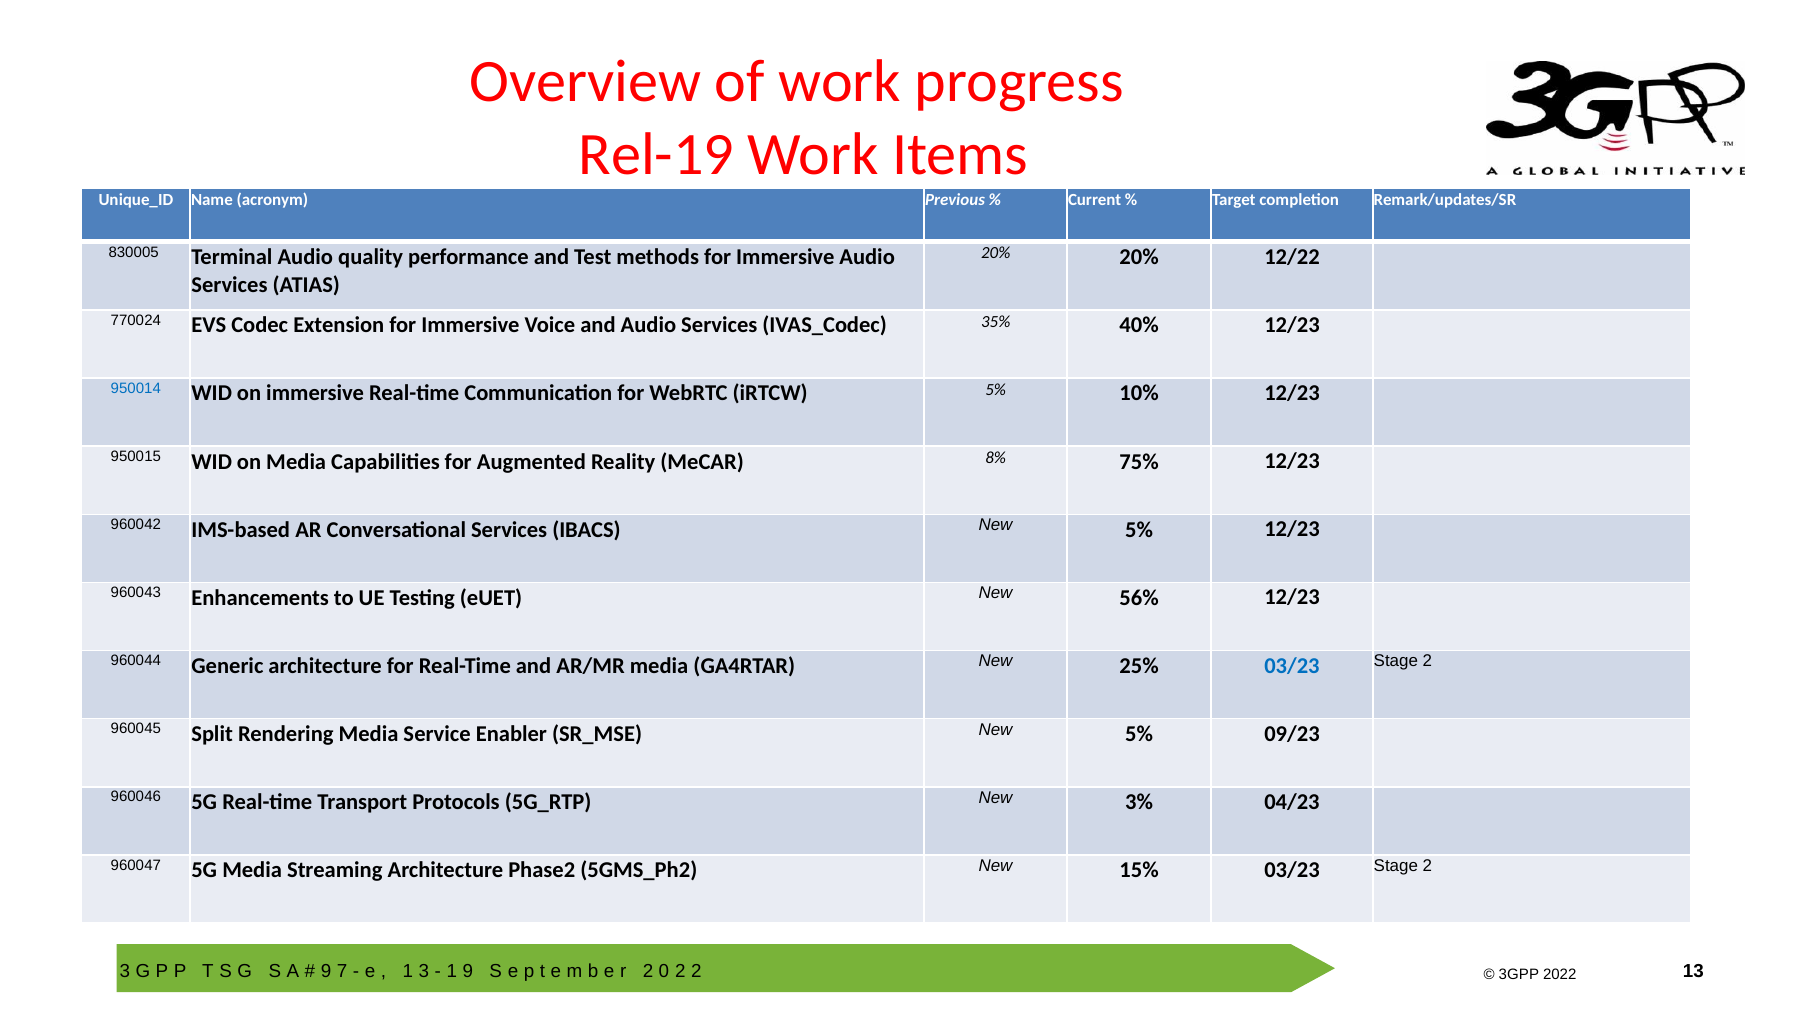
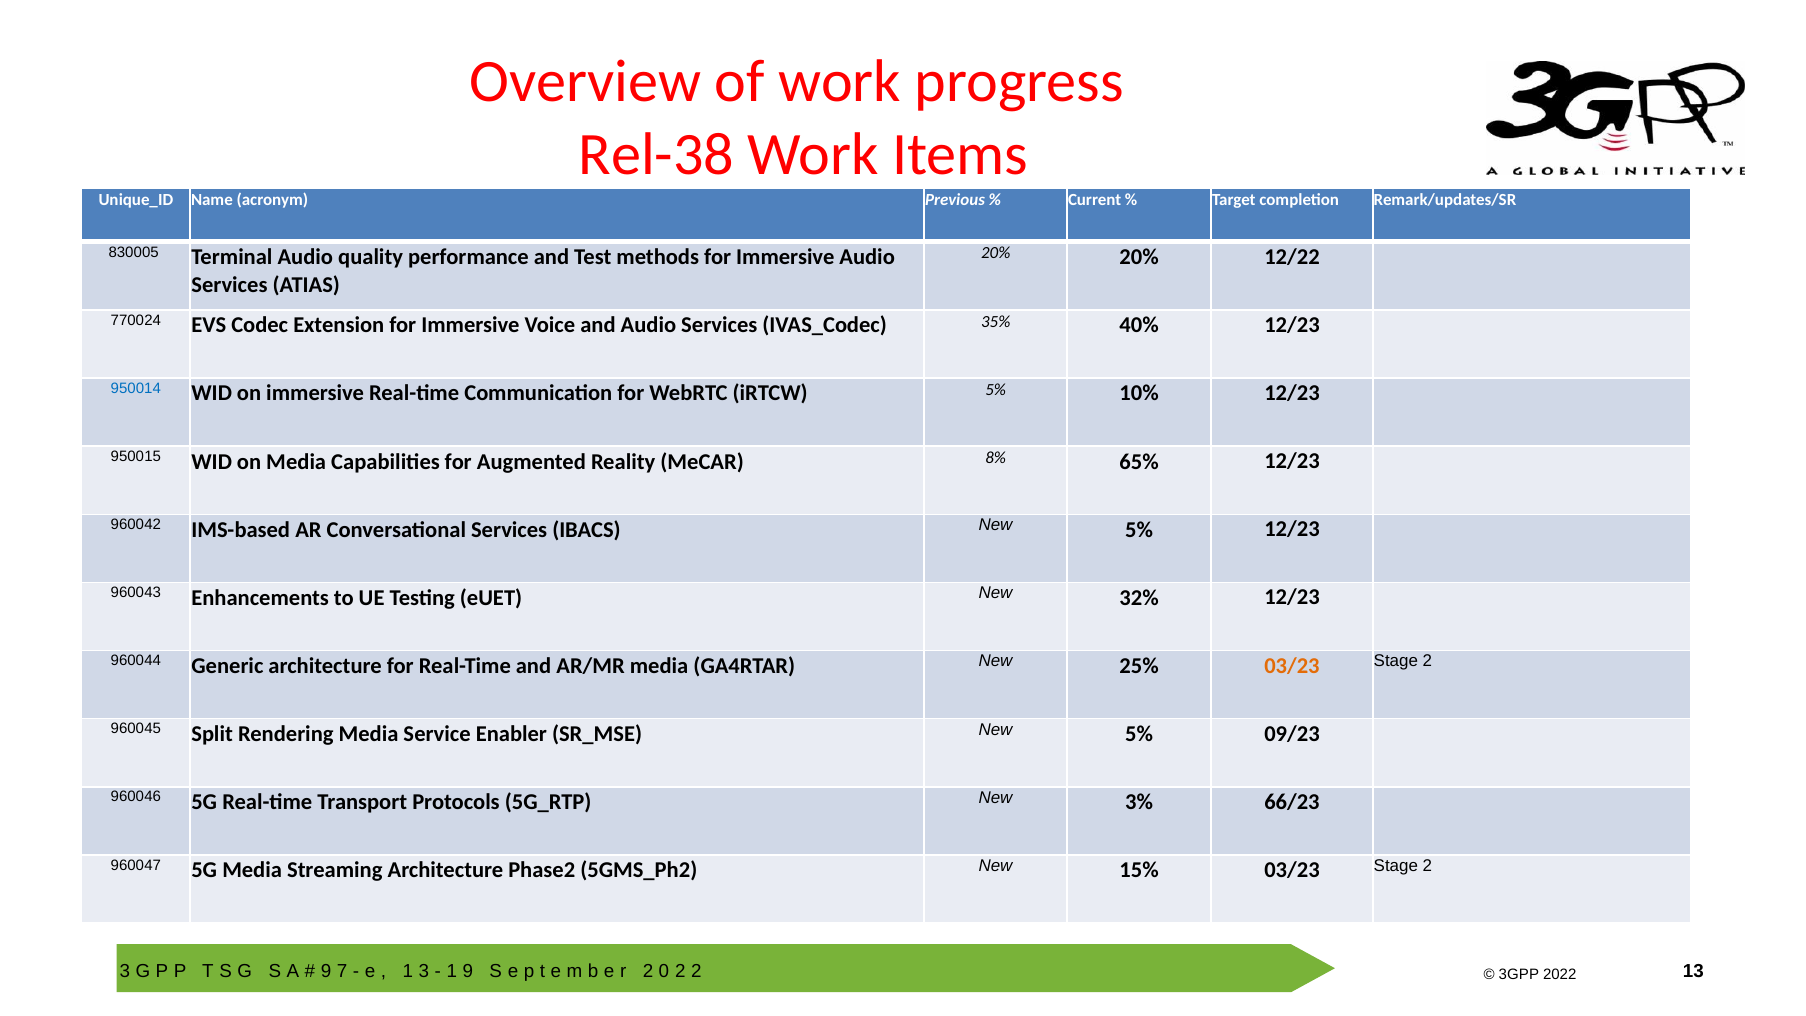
Rel-19: Rel-19 -> Rel-38 (656, 154)
75%: 75% -> 65% (1139, 462)
56%: 56% -> 32% (1139, 598)
03/23 colour: blue -> orange (1292, 665)
04/23: 04/23 -> 66/23 (1292, 802)
